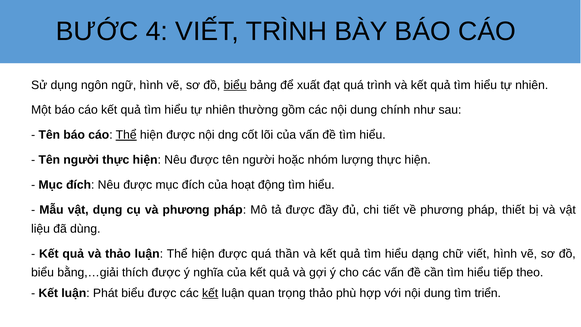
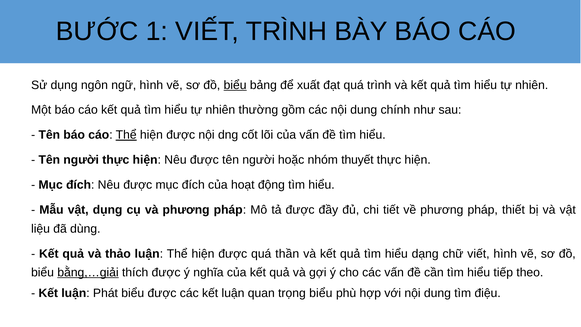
4: 4 -> 1 (157, 31)
lượng: lượng -> thuyết (357, 160)
bằng,…giải underline: none -> present (88, 272)
kết underline: present -> none (210, 293)
trọng thảo: thảo -> biểu (321, 293)
triển: triển -> điệu (488, 293)
